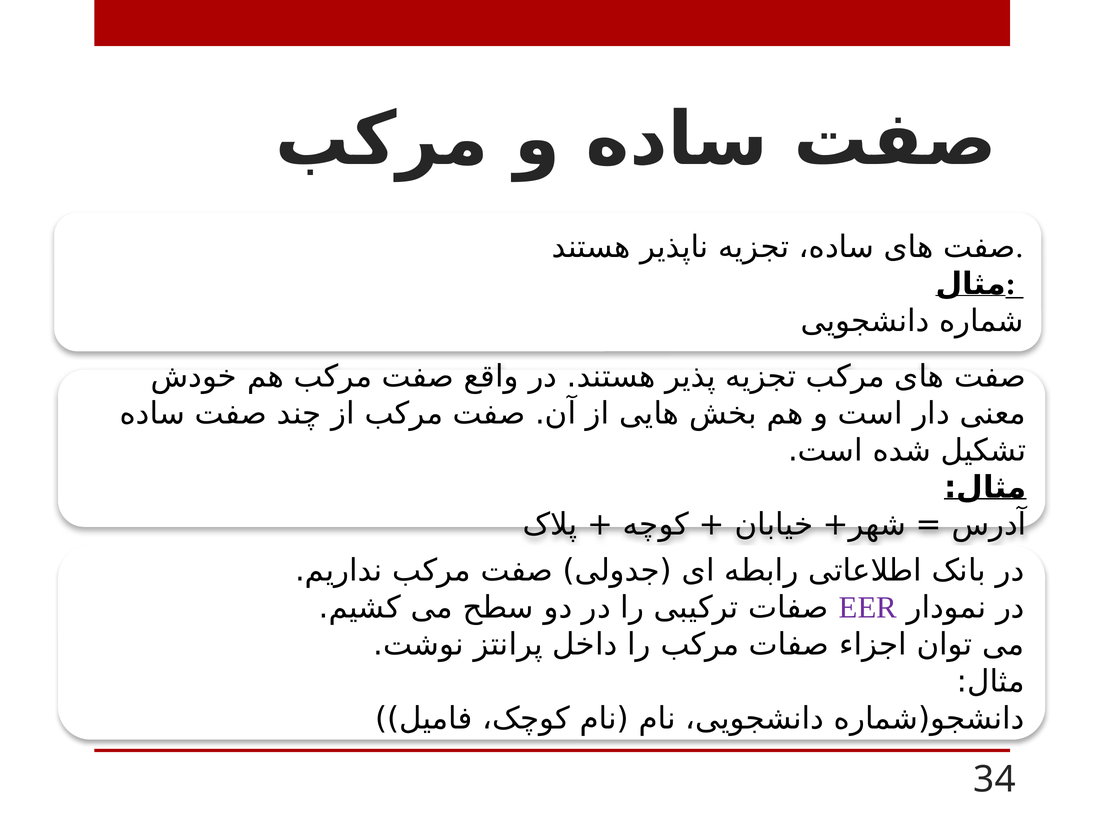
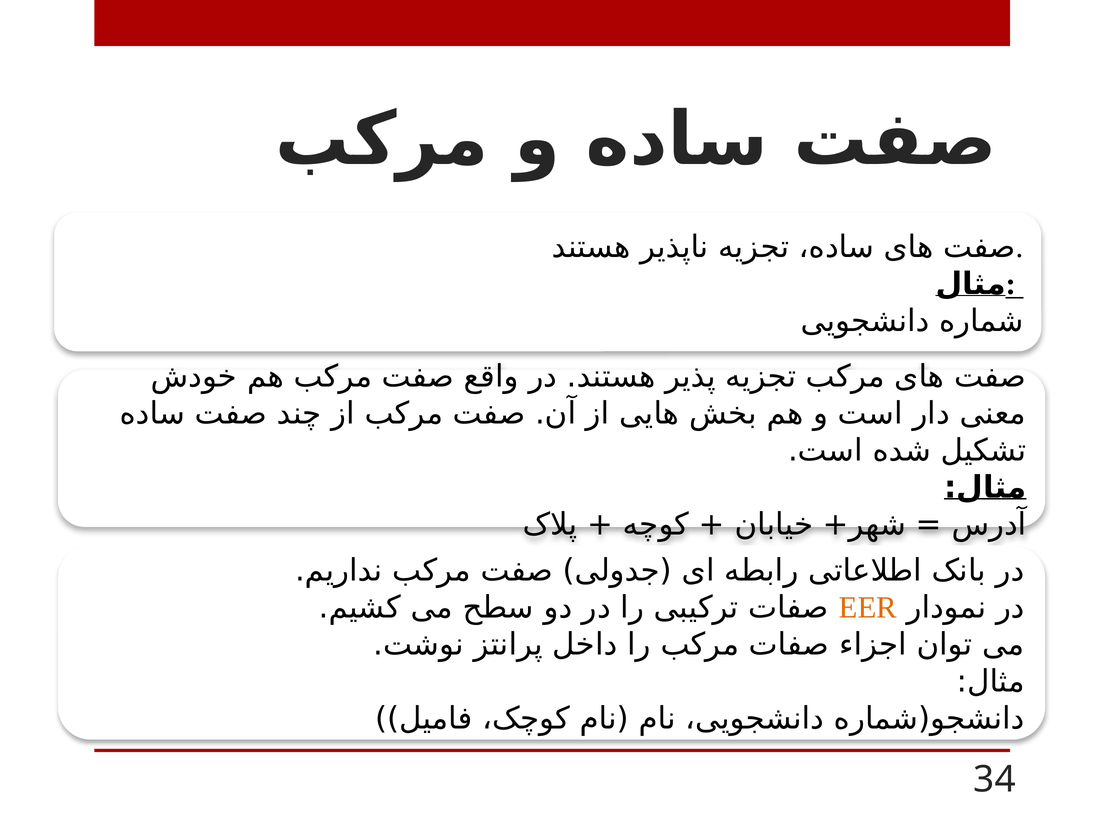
EER colour: purple -> orange (868, 608)
